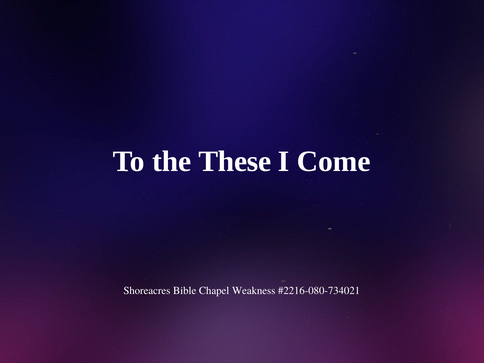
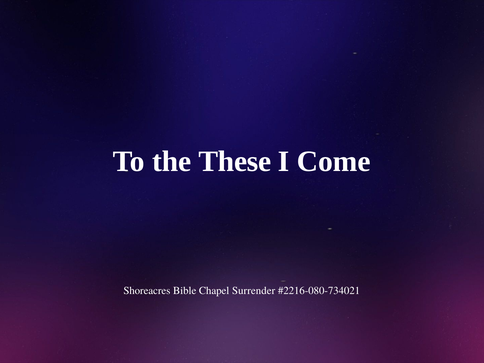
Weakness: Weakness -> Surrender (254, 291)
